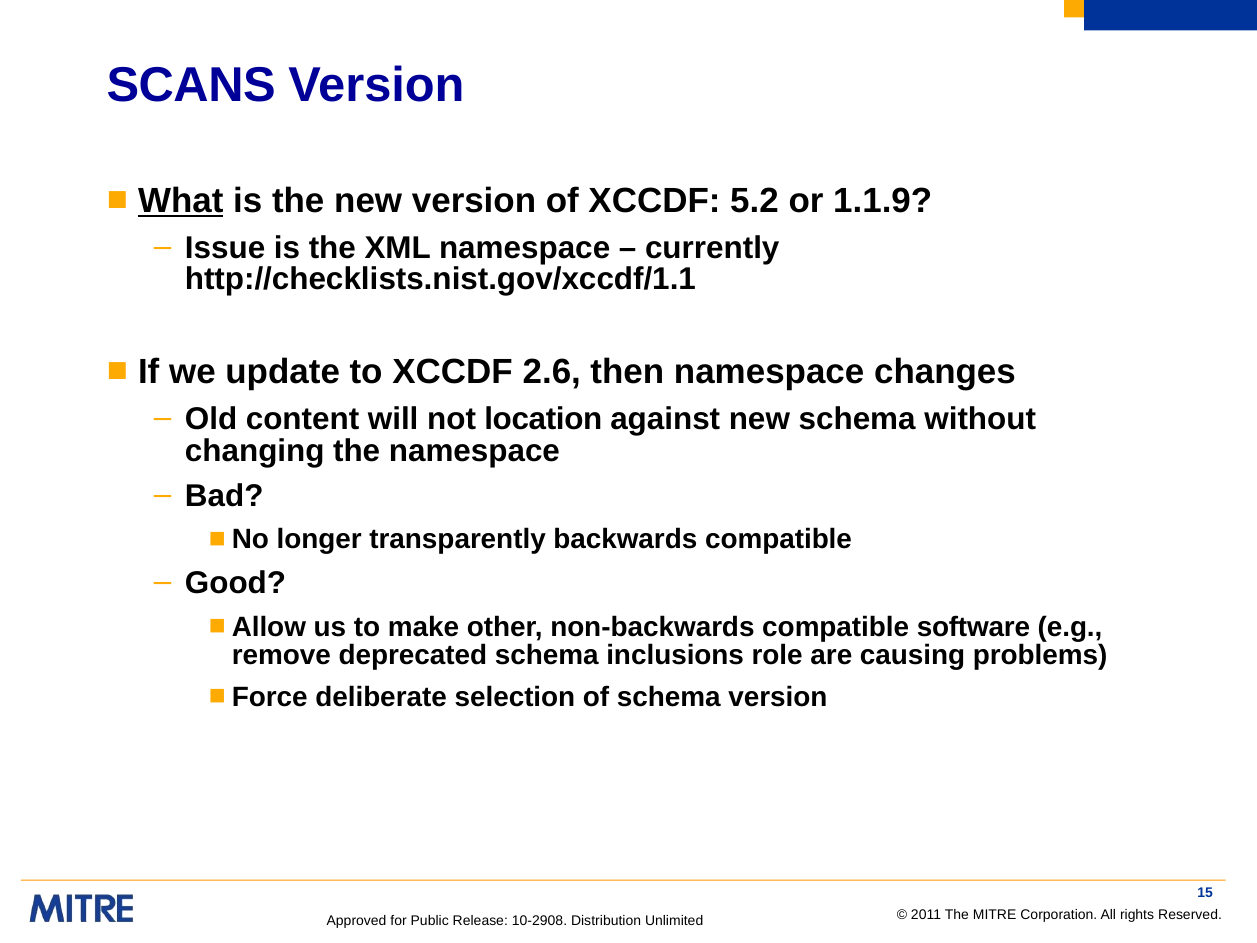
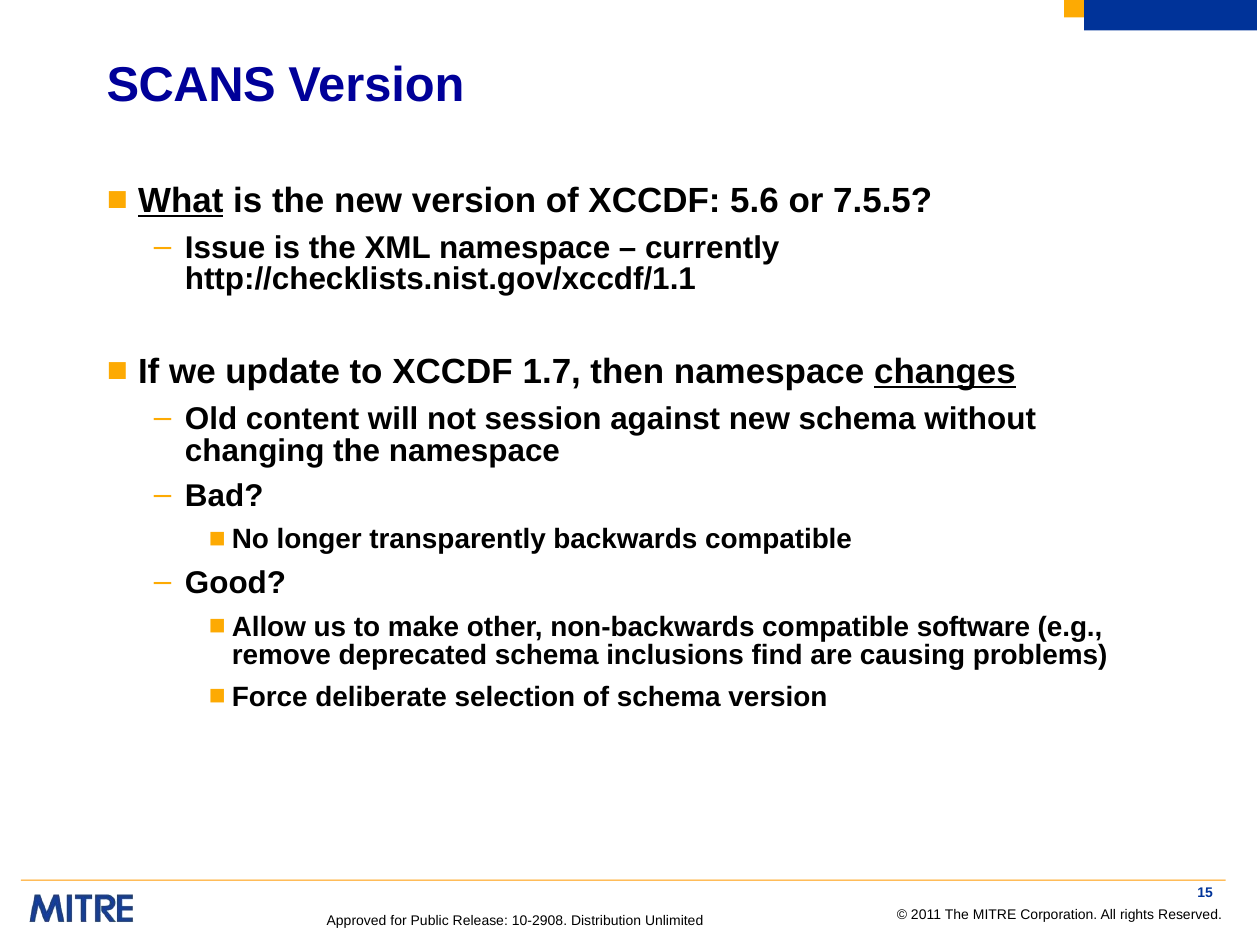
5.2: 5.2 -> 5.6 (755, 201)
1.1.9: 1.1.9 -> 7.5.5 (883, 201)
2.6: 2.6 -> 1.7 (552, 372)
changes underline: none -> present (945, 372)
location: location -> session (543, 419)
role: role -> find (777, 655)
